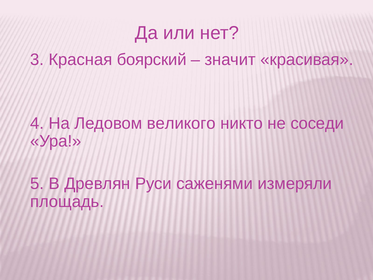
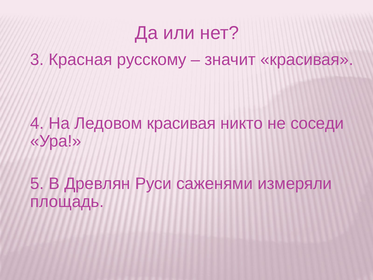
боярский: боярский -> русскому (152, 60)
Ледовом великого: великого -> красивая (181, 123)
